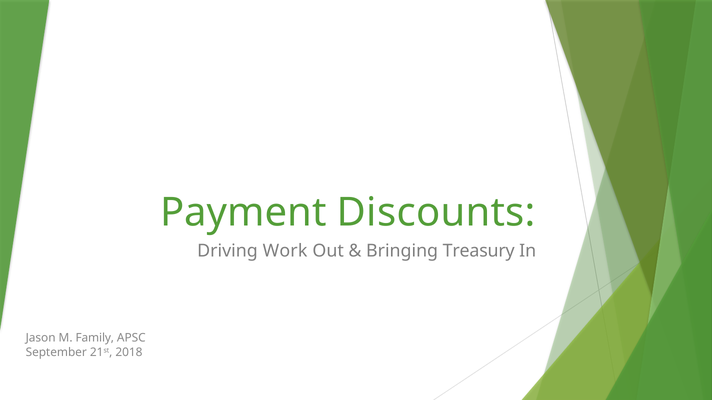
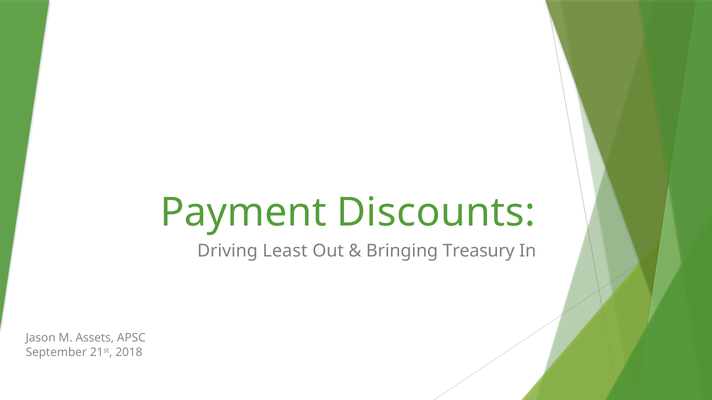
Work: Work -> Least (285, 251)
Family: Family -> Assets (95, 338)
